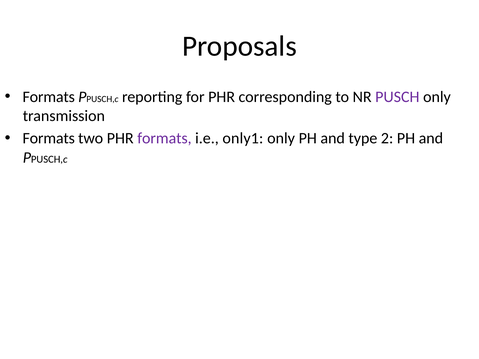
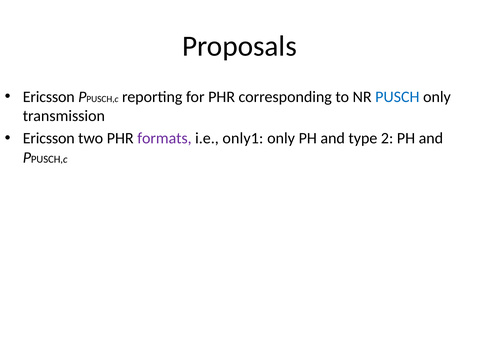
Formats: Formats -> Ericsson (49, 97)
PUSCH colour: purple -> blue (397, 97)
Formats: Formats -> Ericsson (49, 138)
